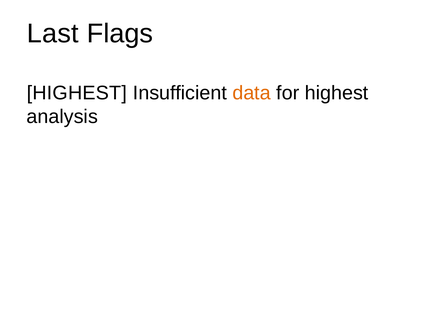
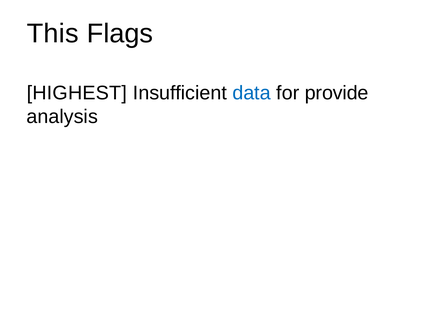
Last: Last -> This (53, 34)
data colour: orange -> blue (252, 93)
for highest: highest -> provide (337, 93)
